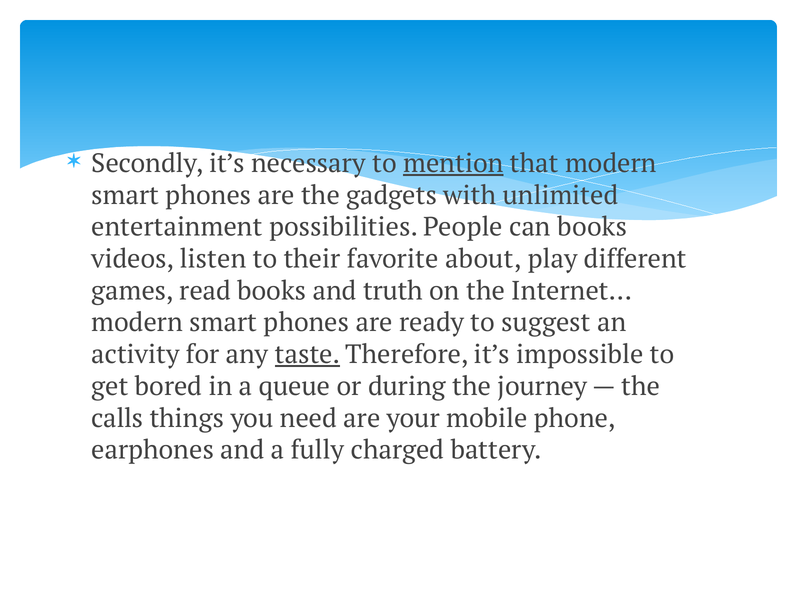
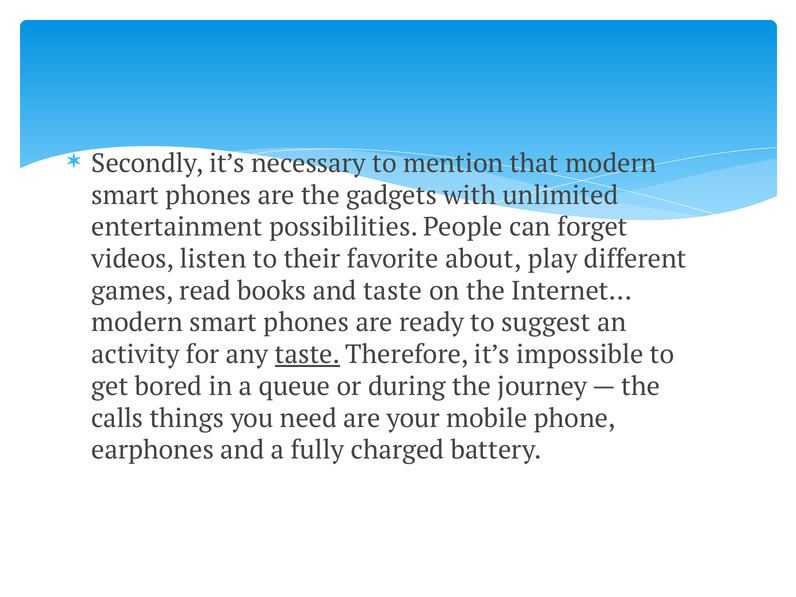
mention underline: present -> none (453, 164)
can books: books -> forget (593, 227)
and truth: truth -> taste (393, 291)
